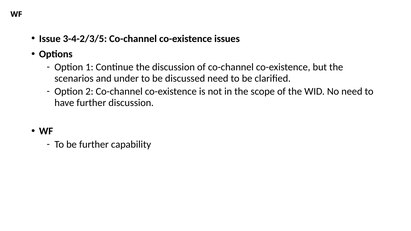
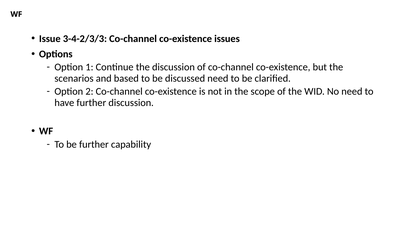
3-4-2/3/5: 3-4-2/3/5 -> 3-4-2/3/3 (85, 39)
under: under -> based (126, 78)
